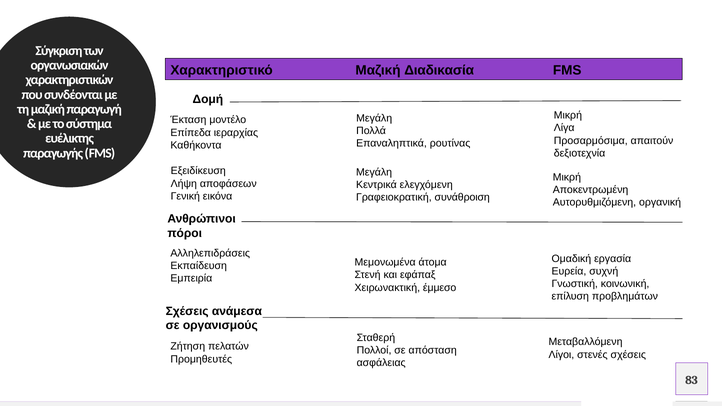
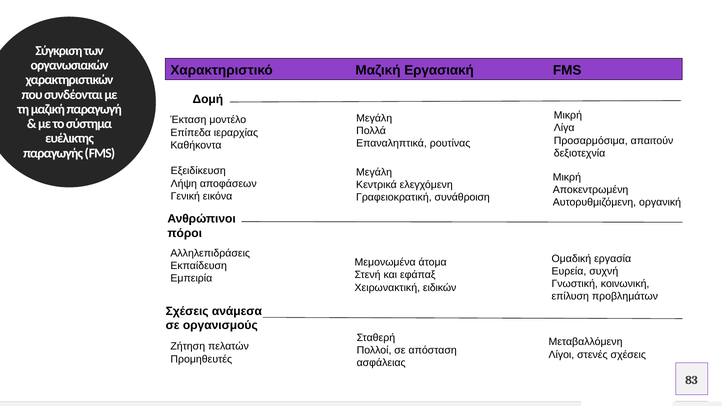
Διαδικασία: Διαδικασία -> Εργασιακή (439, 70)
έμμεσο: έμμεσο -> ειδικών (440, 288)
